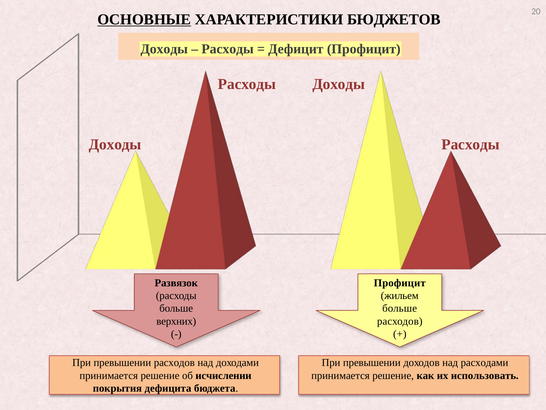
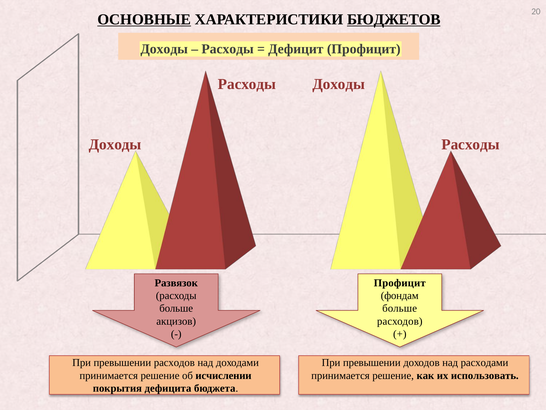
БЮДЖЕТОВ underline: none -> present (394, 19)
жильем: жильем -> фондам (400, 295)
верхних: верхних -> акцизов (176, 321)
